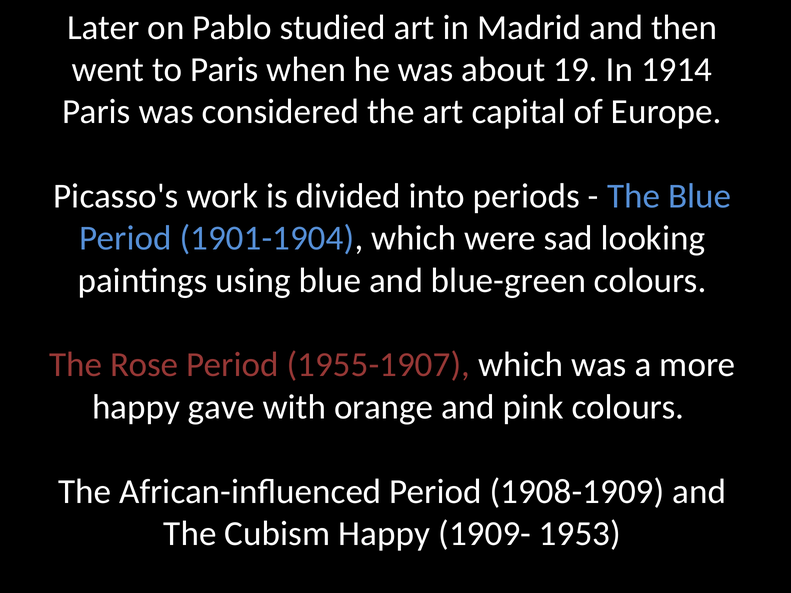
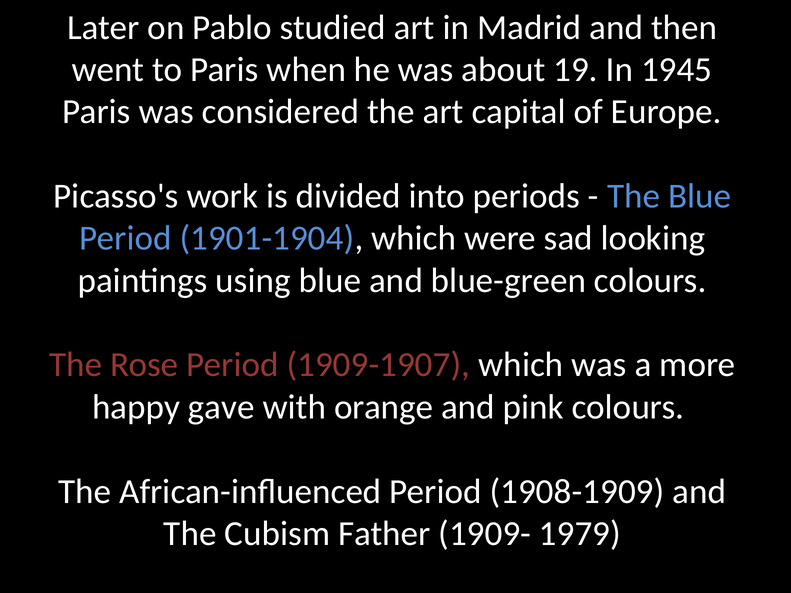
1914: 1914 -> 1945 (677, 70)
1955-1907: 1955-1907 -> 1909-1907 (378, 365)
Cubism Happy: Happy -> Father (384, 534)
1953: 1953 -> 1979 (580, 534)
